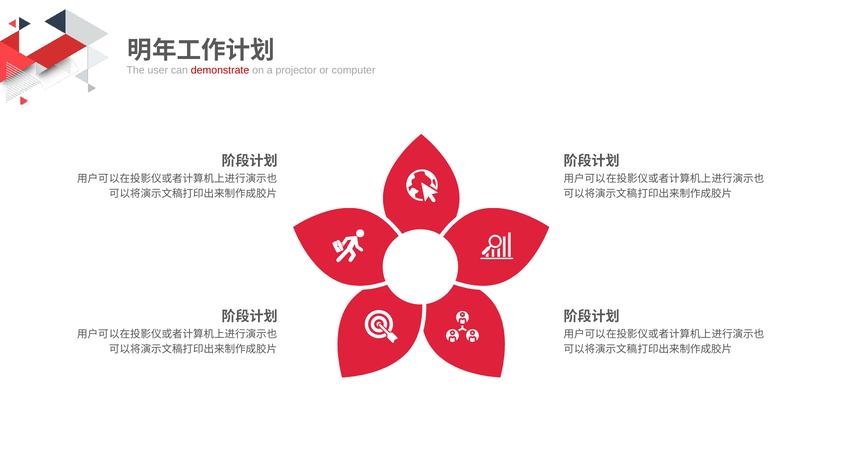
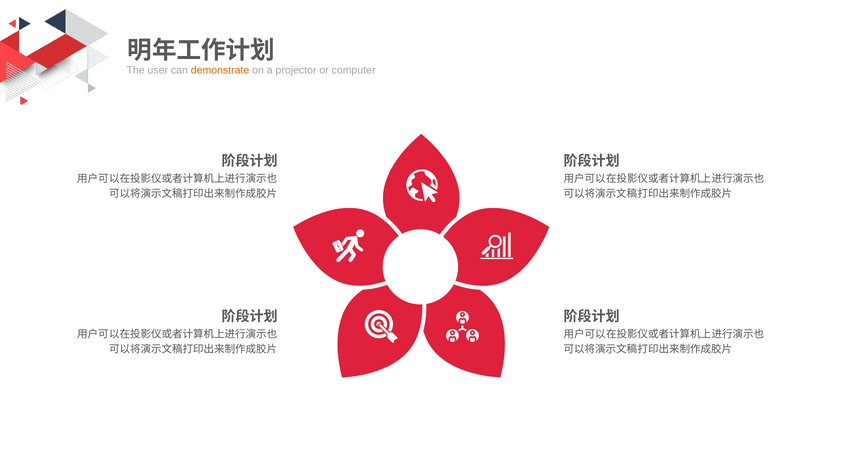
demonstrate colour: red -> orange (220, 70)
